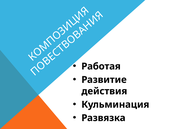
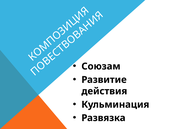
Работая: Работая -> Союзам (101, 66)
